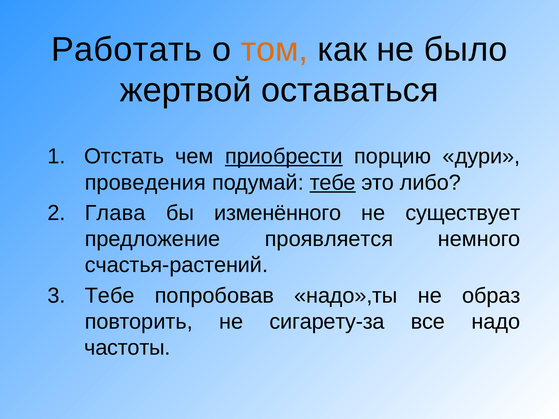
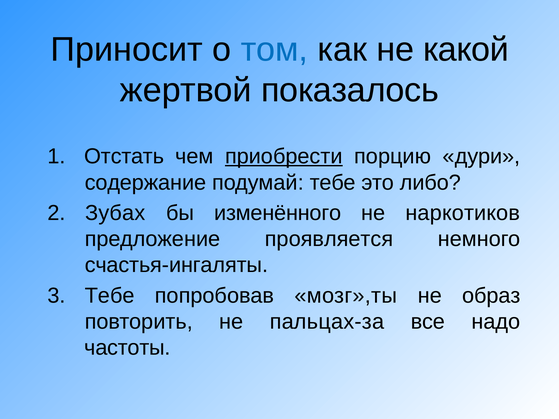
Работать: Работать -> Приносит (127, 49)
том colour: orange -> blue (274, 49)
было: было -> какой (466, 49)
оставаться: оставаться -> показалось (350, 90)
проведения: проведения -> содержание (145, 183)
тебе underline: present -> none (333, 183)
Глава: Глава -> Зубах (115, 213)
существует: существует -> наркотиков (463, 213)
счастья-растений: счастья-растений -> счастья-ингаляты (176, 265)
надо»,ты: надо»,ты -> мозг»,ты (346, 296)
сигарету-за: сигарету-за -> пальцах-за (327, 322)
